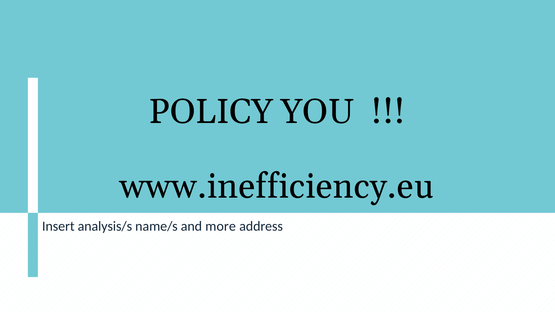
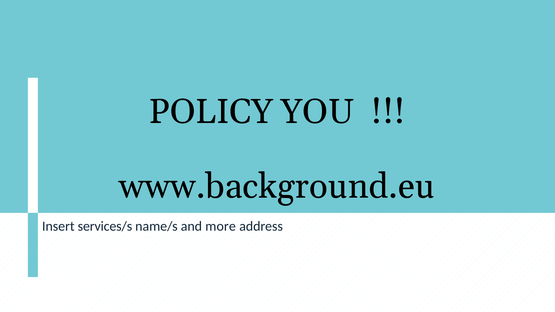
www.inefficiency.eu: www.inefficiency.eu -> www.background.eu (277, 187)
analysis/s: analysis/s -> services/s (105, 226)
